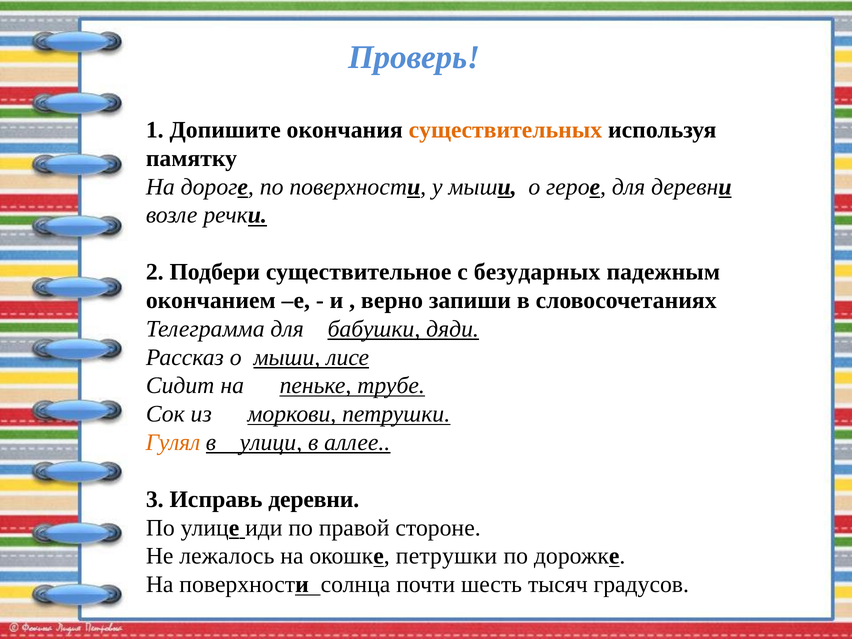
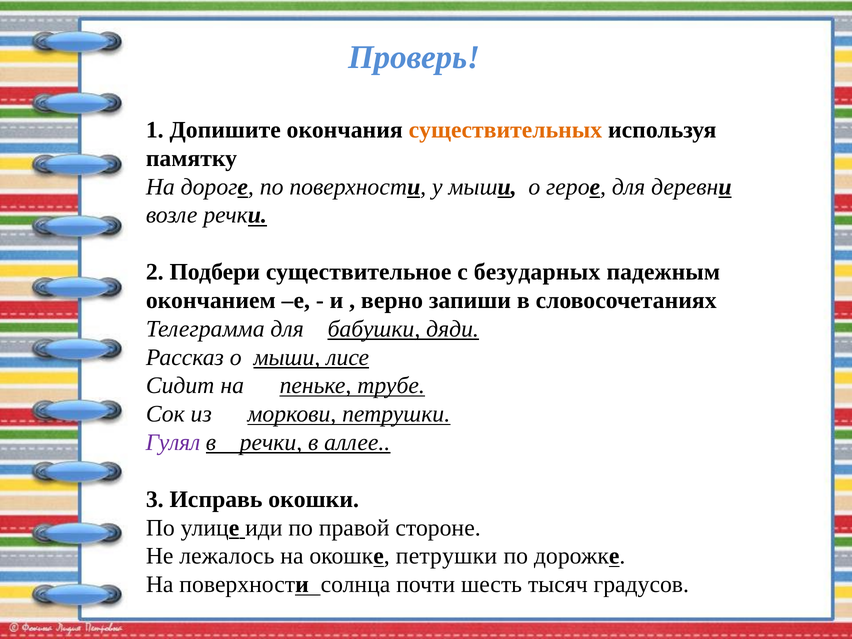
Гулял colour: orange -> purple (173, 442)
в улици: улици -> речки (271, 442)
Исправь деревни: деревни -> окошки (314, 499)
